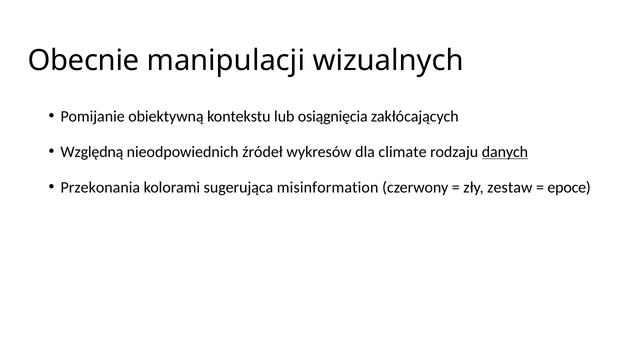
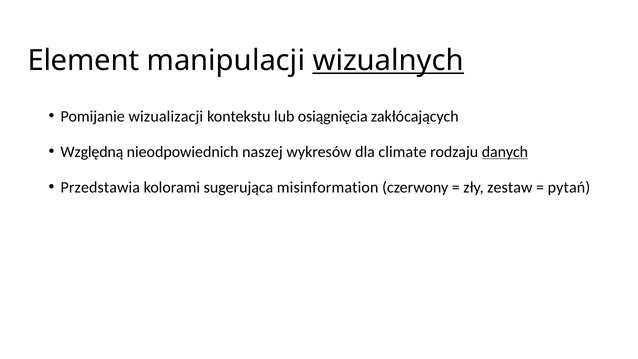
Obecnie: Obecnie -> Element (83, 61)
wizualnych underline: none -> present (388, 61)
obiektywną: obiektywną -> wizualizacji (166, 116)
źródeł: źródeł -> naszej (262, 152)
Przekonania: Przekonania -> Przedstawia (100, 187)
epoce: epoce -> pytań (569, 187)
